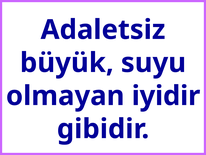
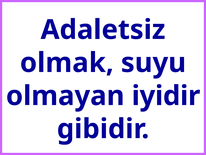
büyük: büyük -> olmak (67, 63)
